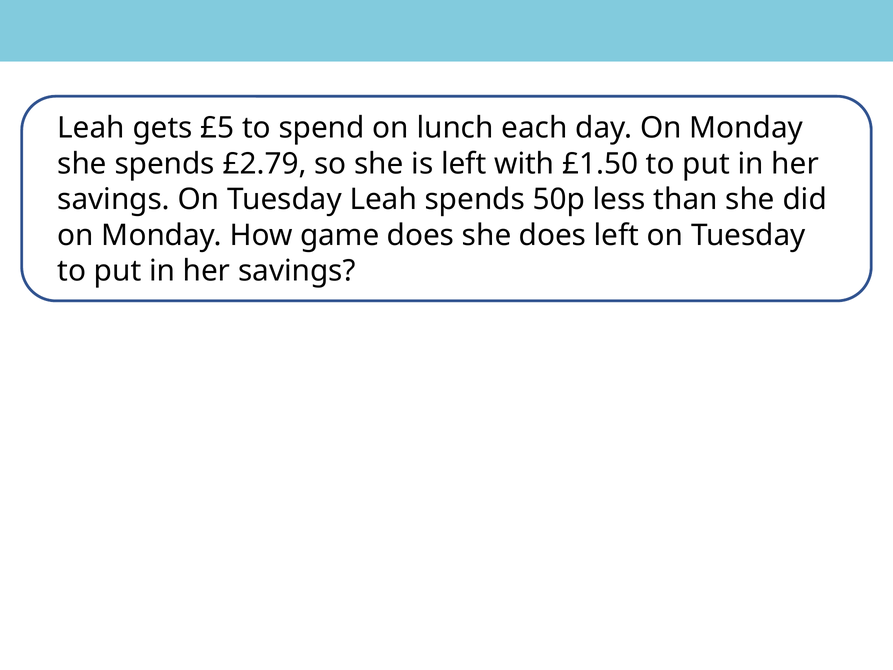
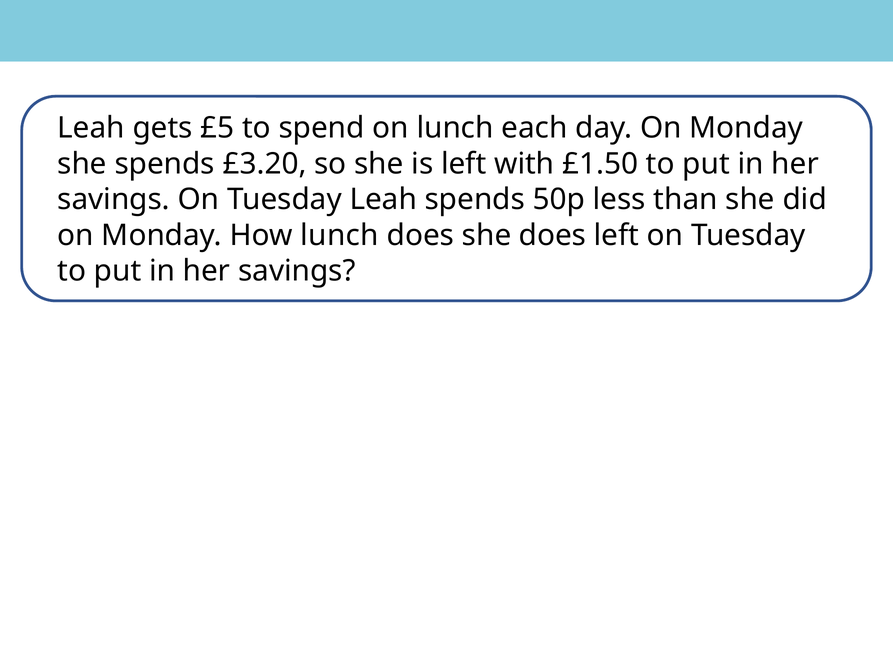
£2.79: £2.79 -> £3.20 (265, 164)
How game: game -> lunch (340, 235)
